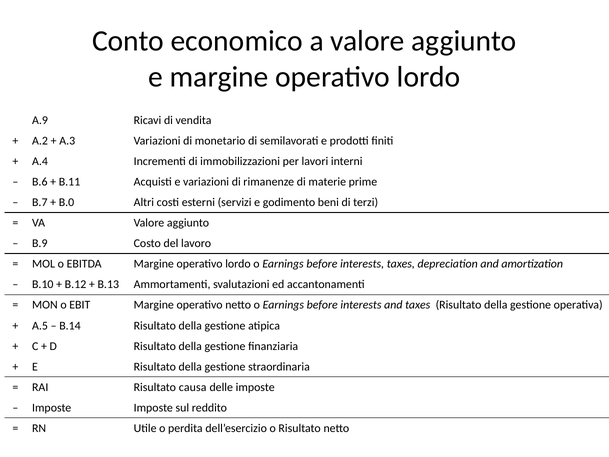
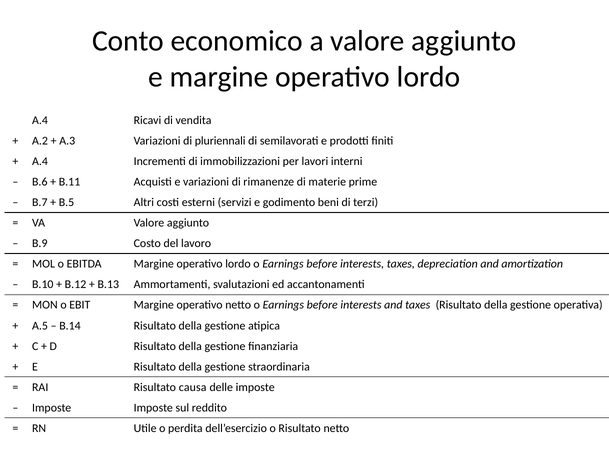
A.9: A.9 -> A.4 (40, 120)
monetario: monetario -> pluriennali (220, 141)
B.0: B.0 -> B.5 (66, 202)
